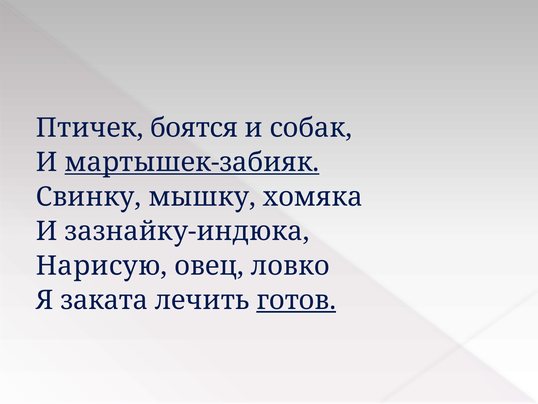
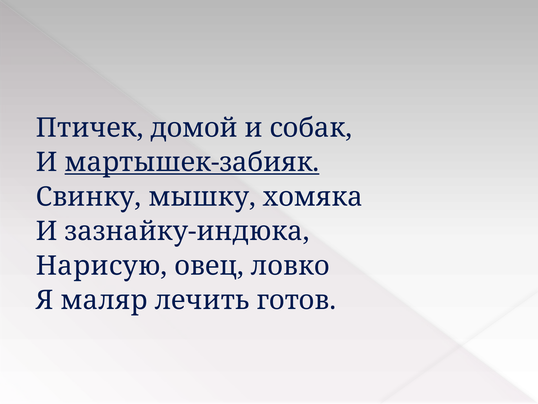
боятся: боятся -> домой (194, 128)
заката: заката -> маляр (104, 300)
готов underline: present -> none (296, 300)
